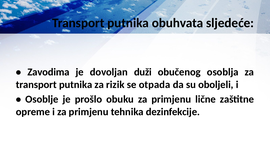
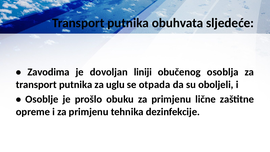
duži: duži -> liniji (143, 72)
rizik: rizik -> uglu (115, 85)
